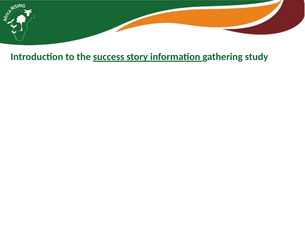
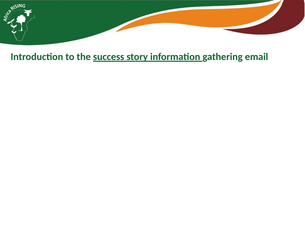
study: study -> email (257, 57)
